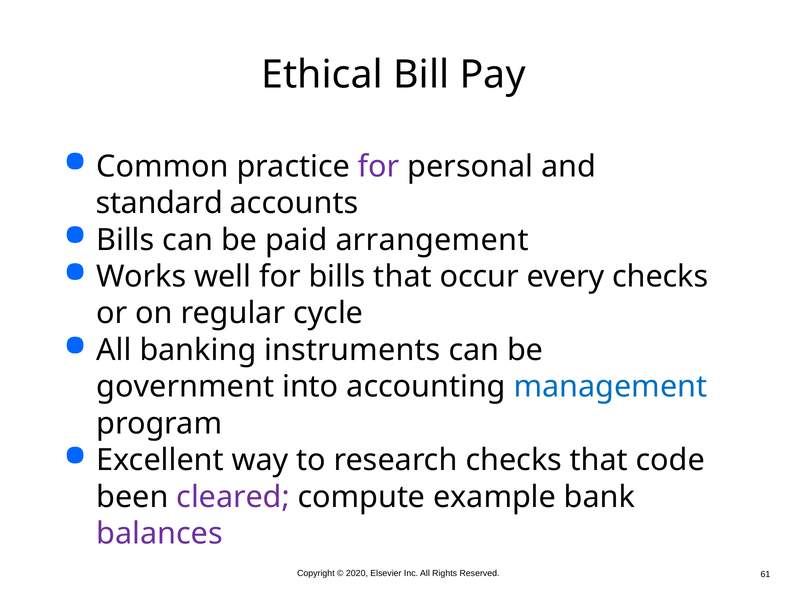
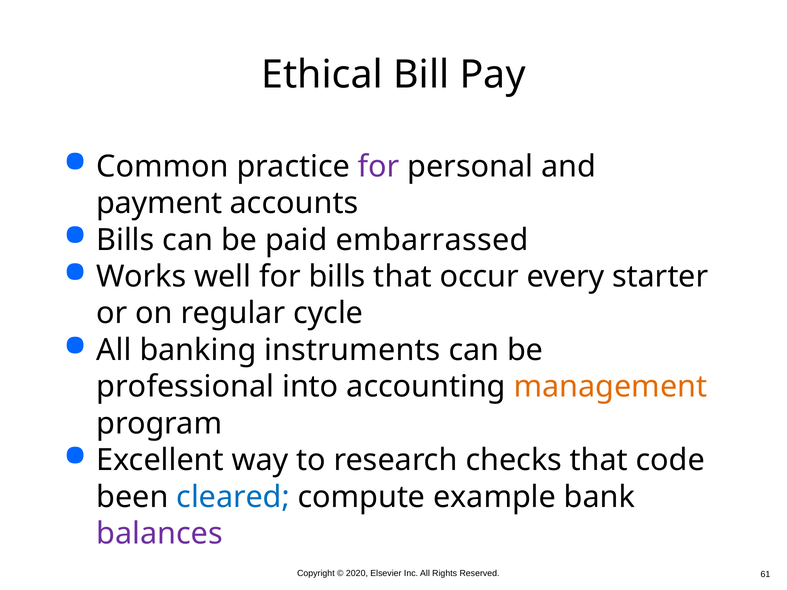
standard: standard -> payment (159, 203)
arrangement: arrangement -> embarrassed (432, 240)
every checks: checks -> starter (660, 277)
government: government -> professional (185, 387)
management colour: blue -> orange (610, 387)
cleared colour: purple -> blue (233, 497)
